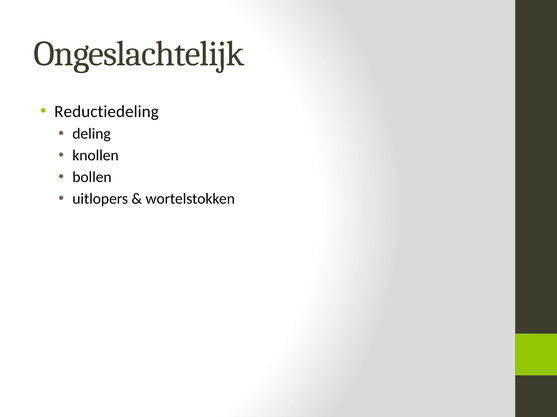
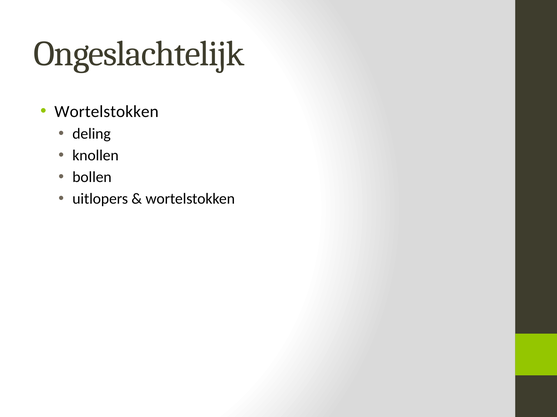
Reductiedeling: Reductiedeling -> Wortelstokken (107, 112)
